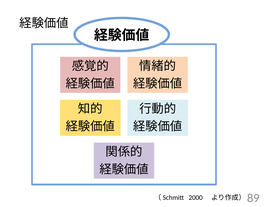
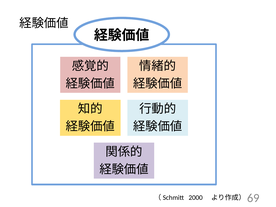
89: 89 -> 69 (253, 198)
